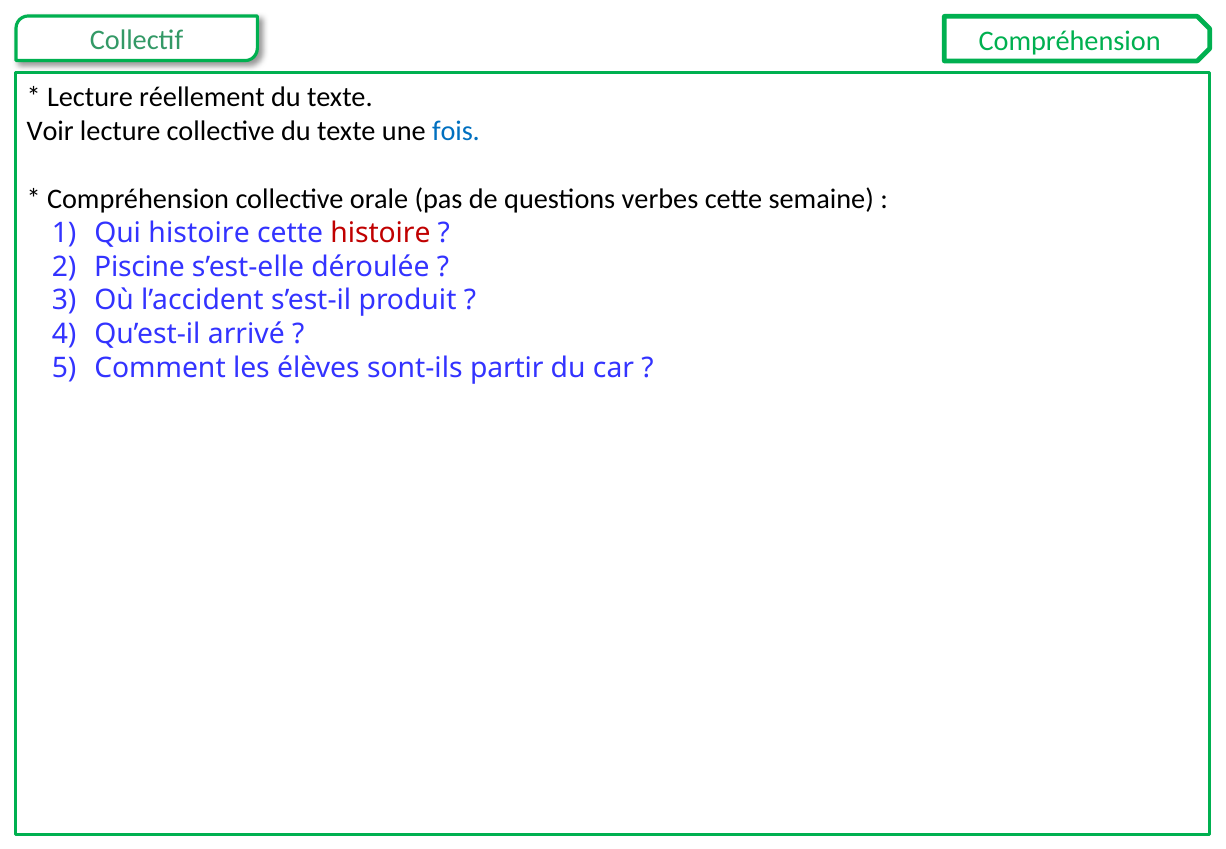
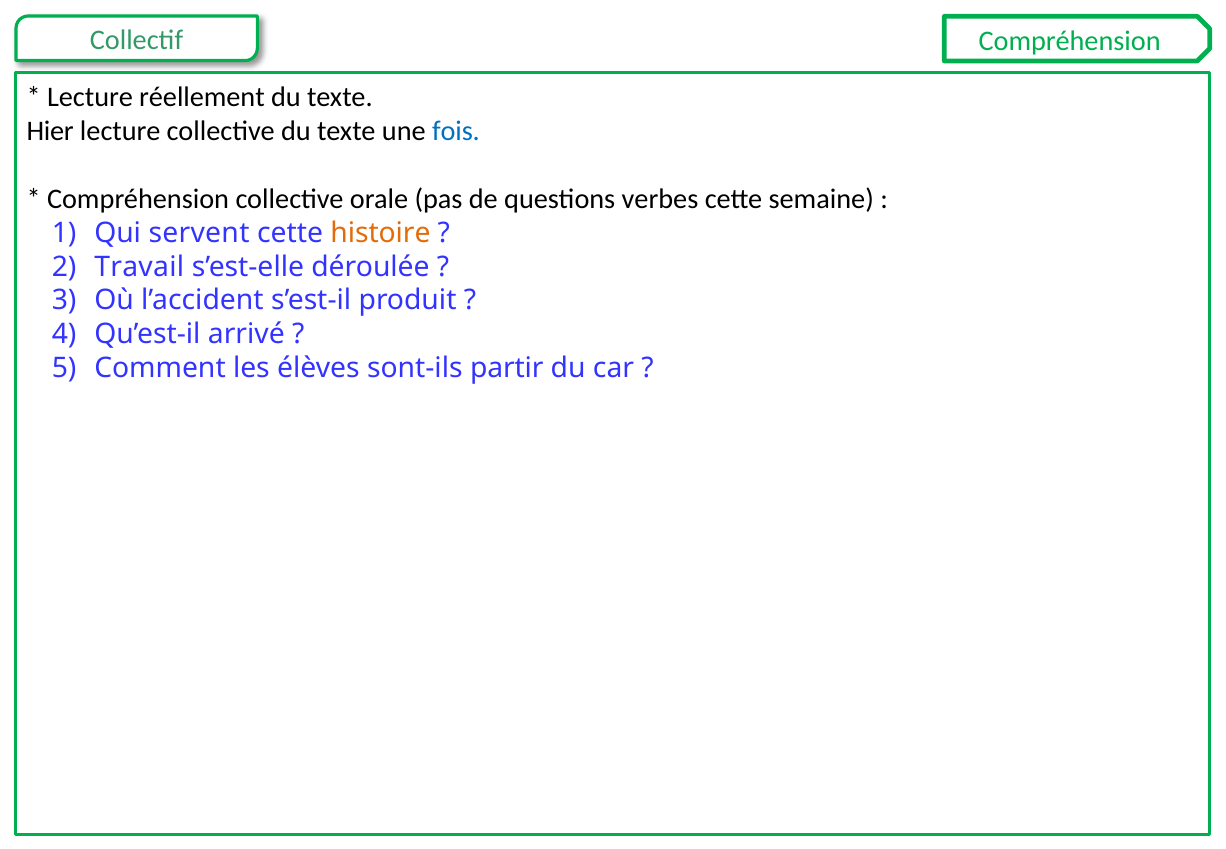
Voir: Voir -> Hier (50, 131)
Qui histoire: histoire -> servent (199, 233)
histoire colour: red -> orange (380, 233)
Piscine: Piscine -> Travail (139, 267)
